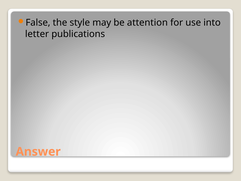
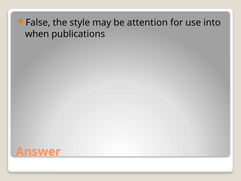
letter: letter -> when (37, 34)
